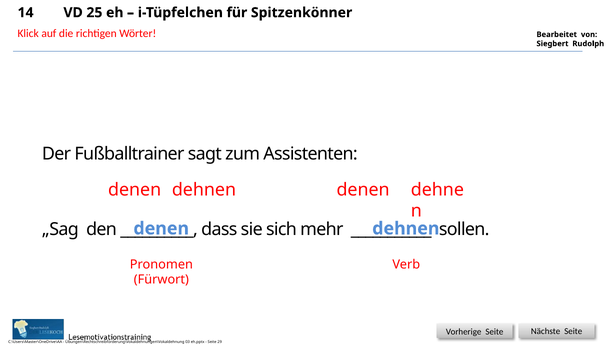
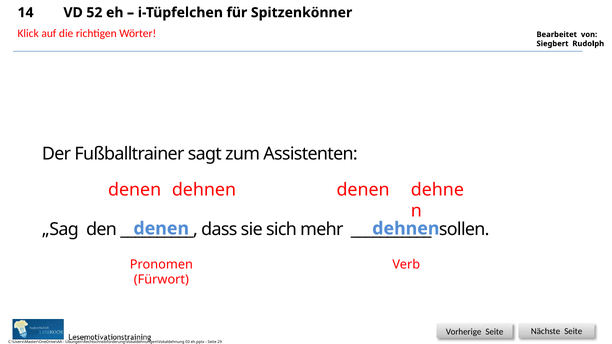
25: 25 -> 52 (94, 13)
